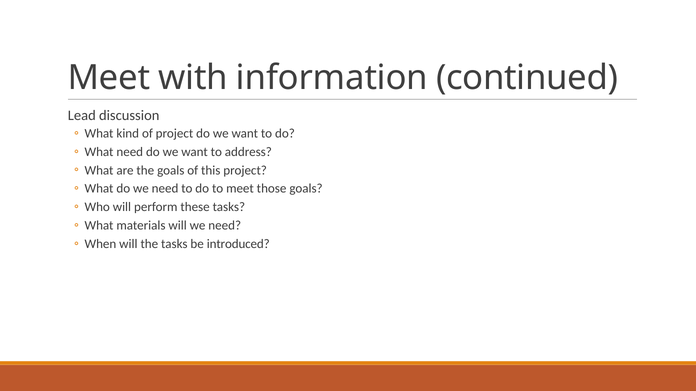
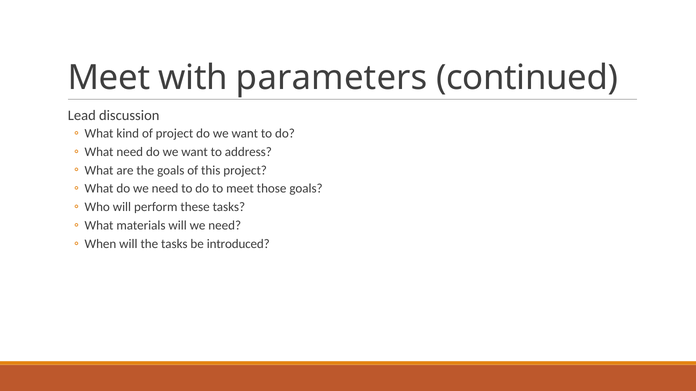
information: information -> parameters (332, 78)
